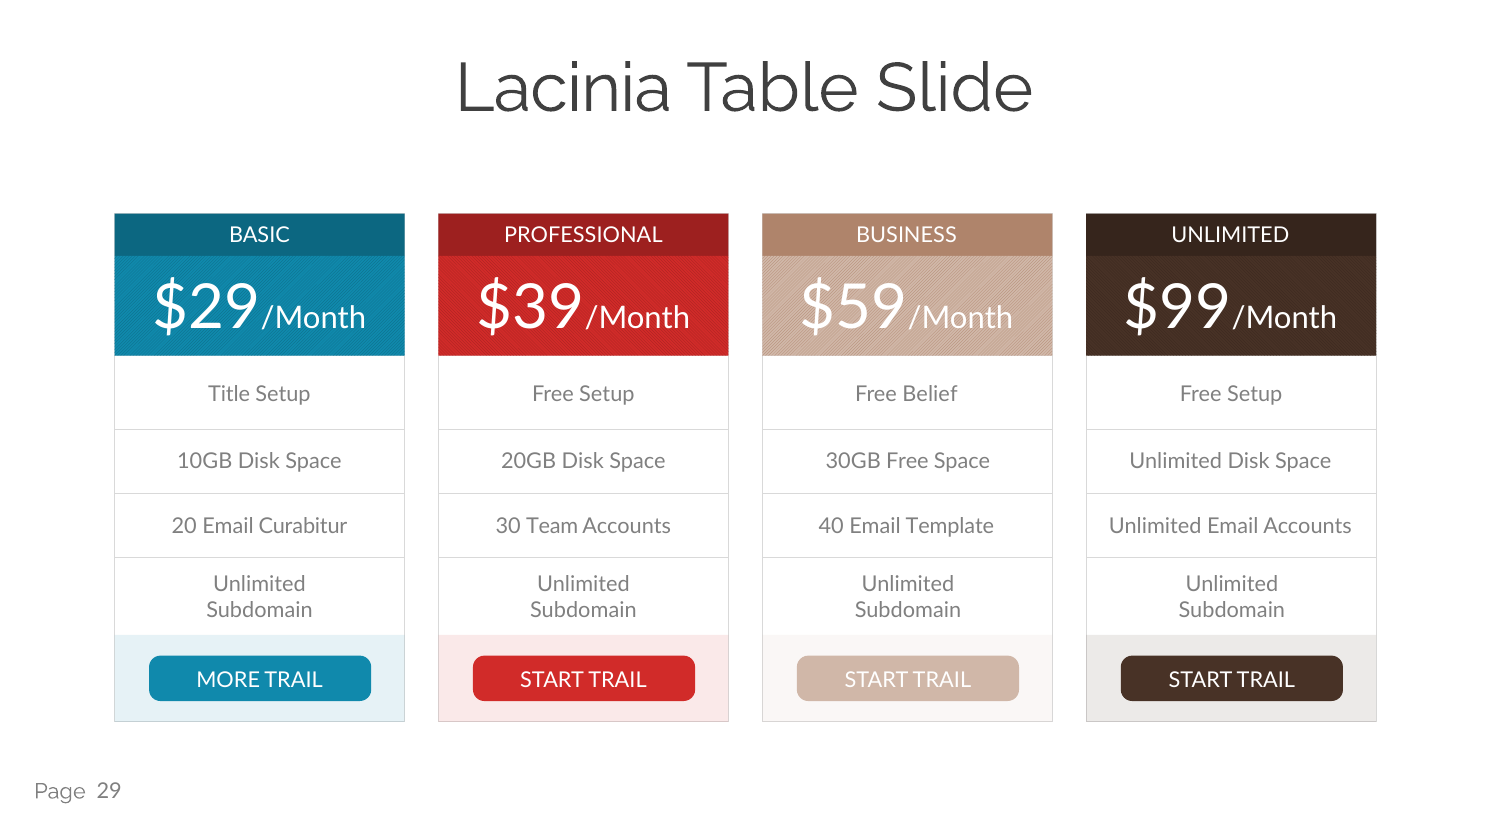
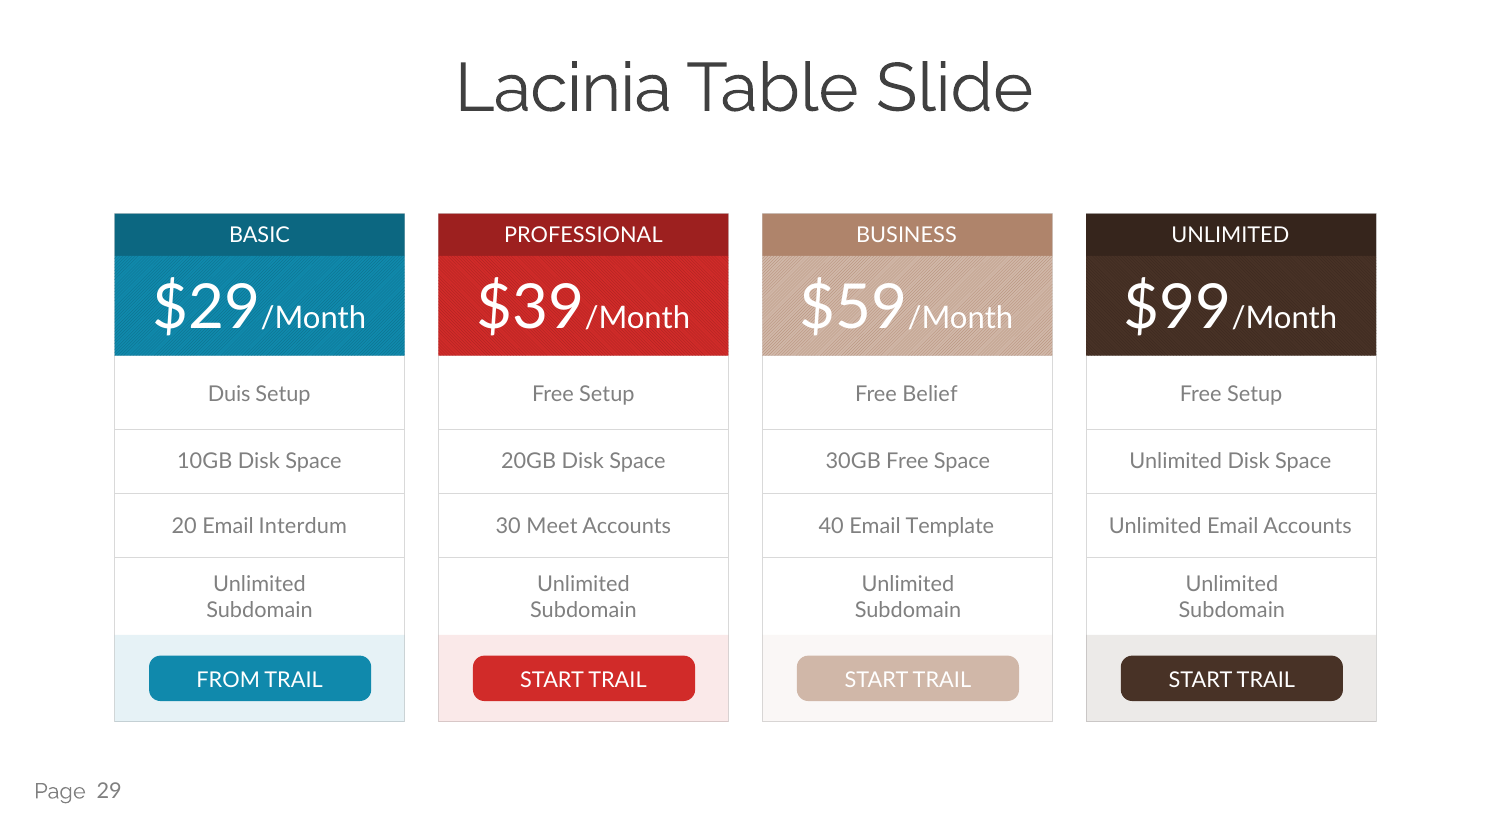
Title: Title -> Duis (229, 394)
Curabitur: Curabitur -> Interdum (303, 526)
Team: Team -> Meet (552, 526)
MORE: MORE -> FROM (228, 680)
